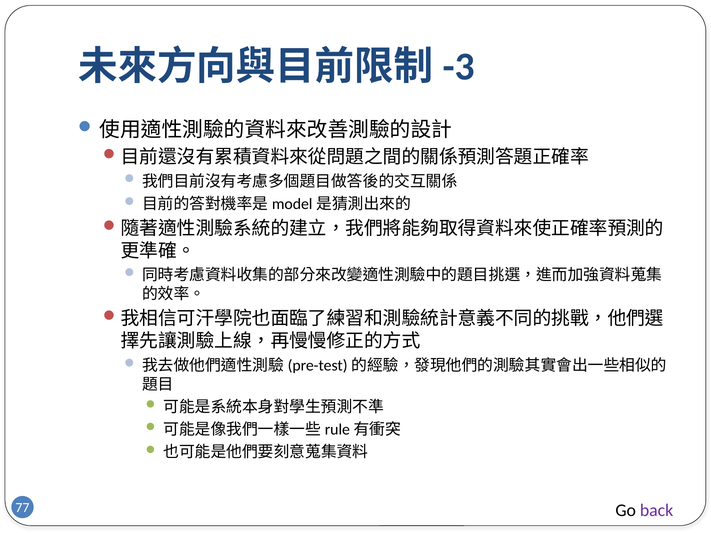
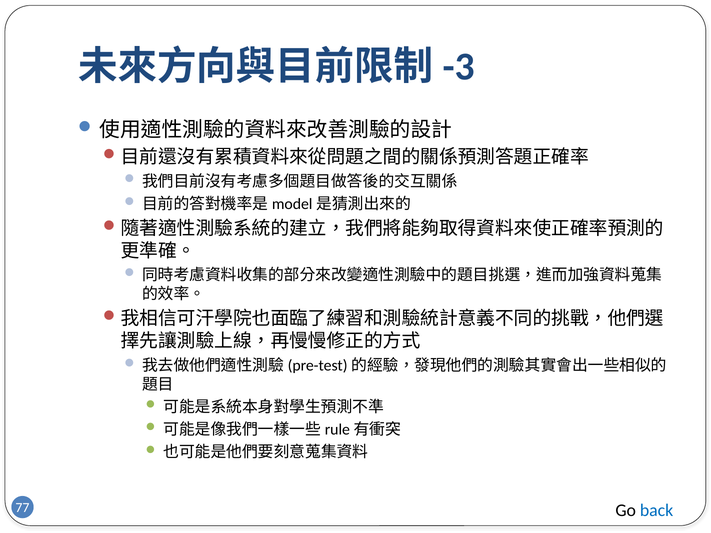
back colour: purple -> blue (657, 511)
